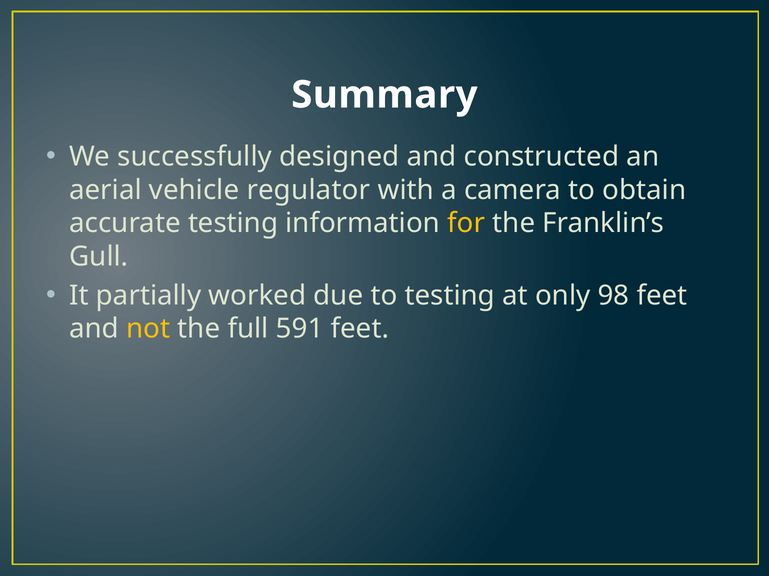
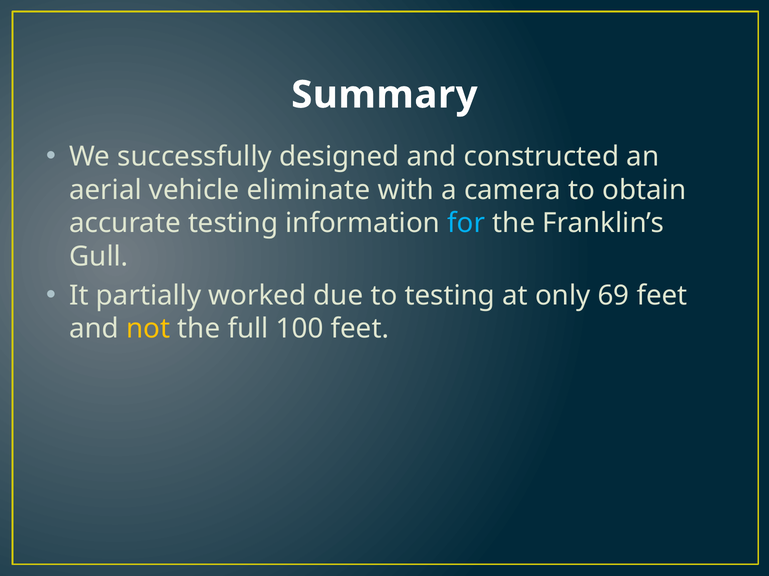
regulator: regulator -> eliminate (308, 190)
for colour: yellow -> light blue (466, 224)
98: 98 -> 69 (613, 296)
591: 591 -> 100 (300, 329)
